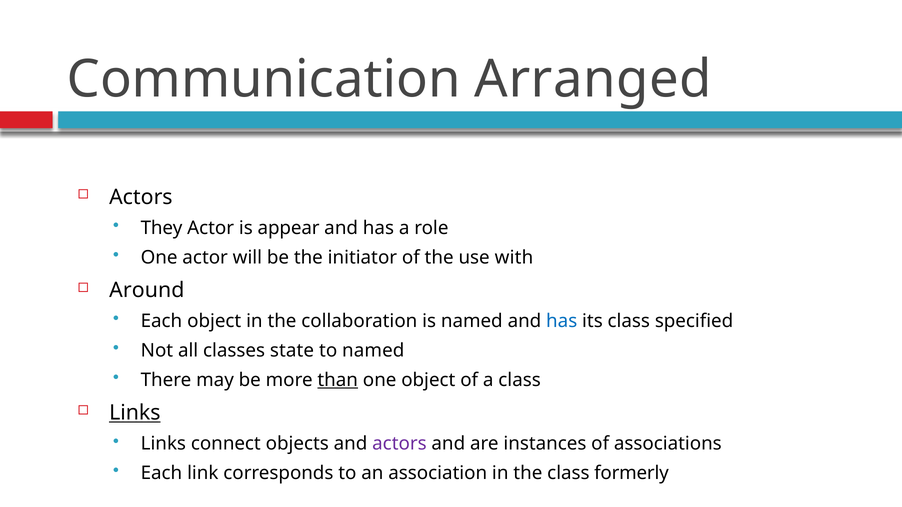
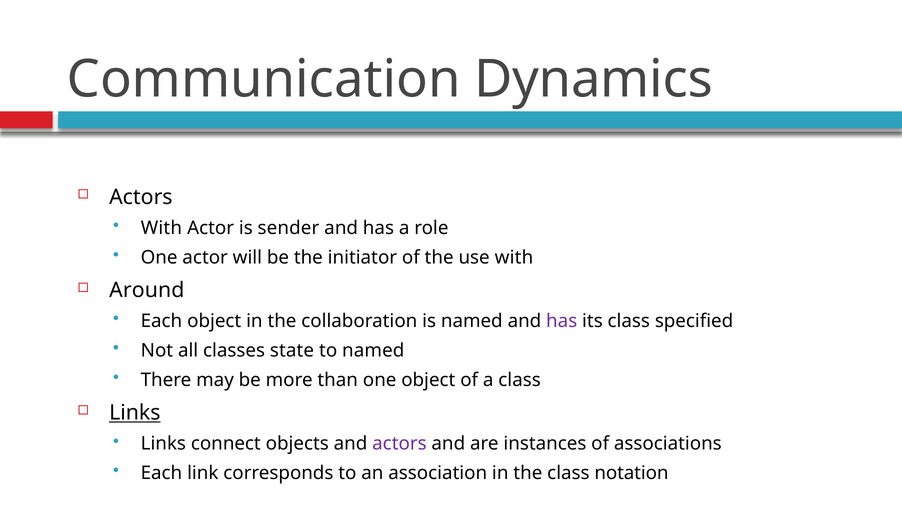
Arranged: Arranged -> Dynamics (594, 80)
They: They -> With (161, 228)
appear: appear -> sender (288, 228)
has colour: blue -> purple (562, 321)
than underline: present -> none (338, 380)
formerly: formerly -> notation (631, 473)
